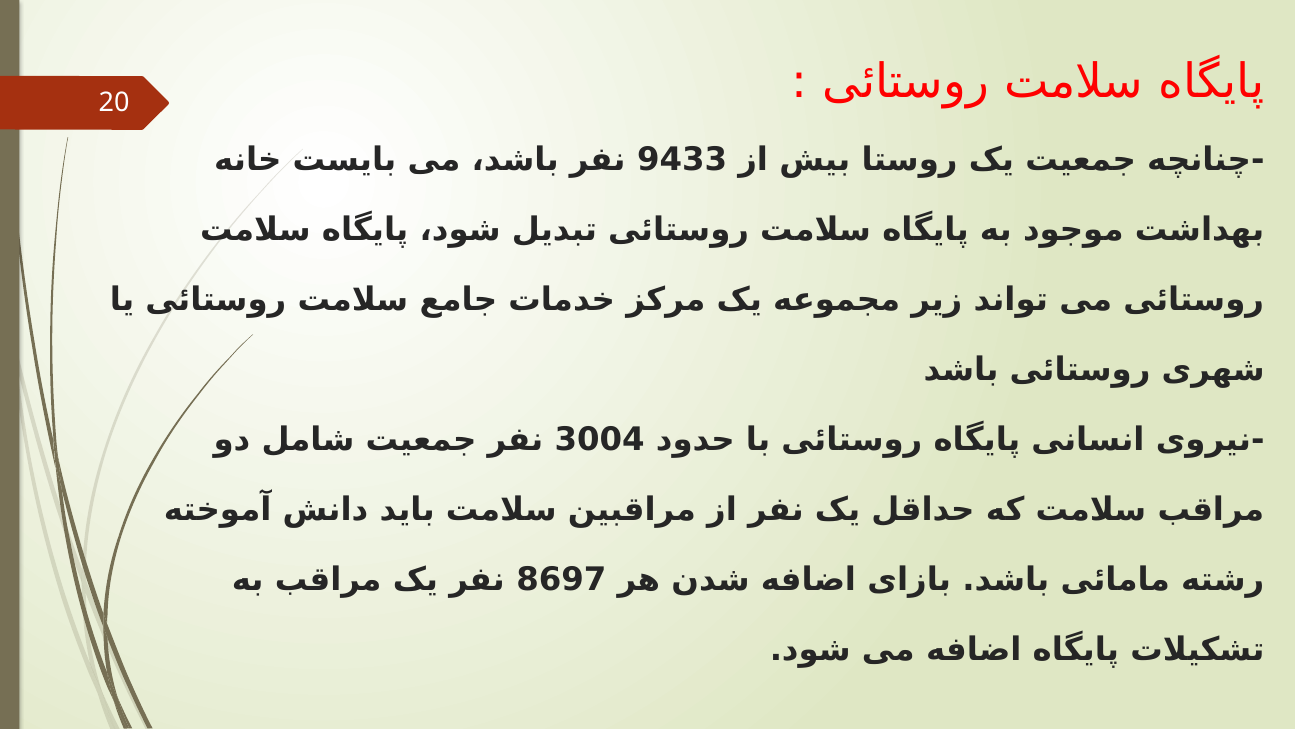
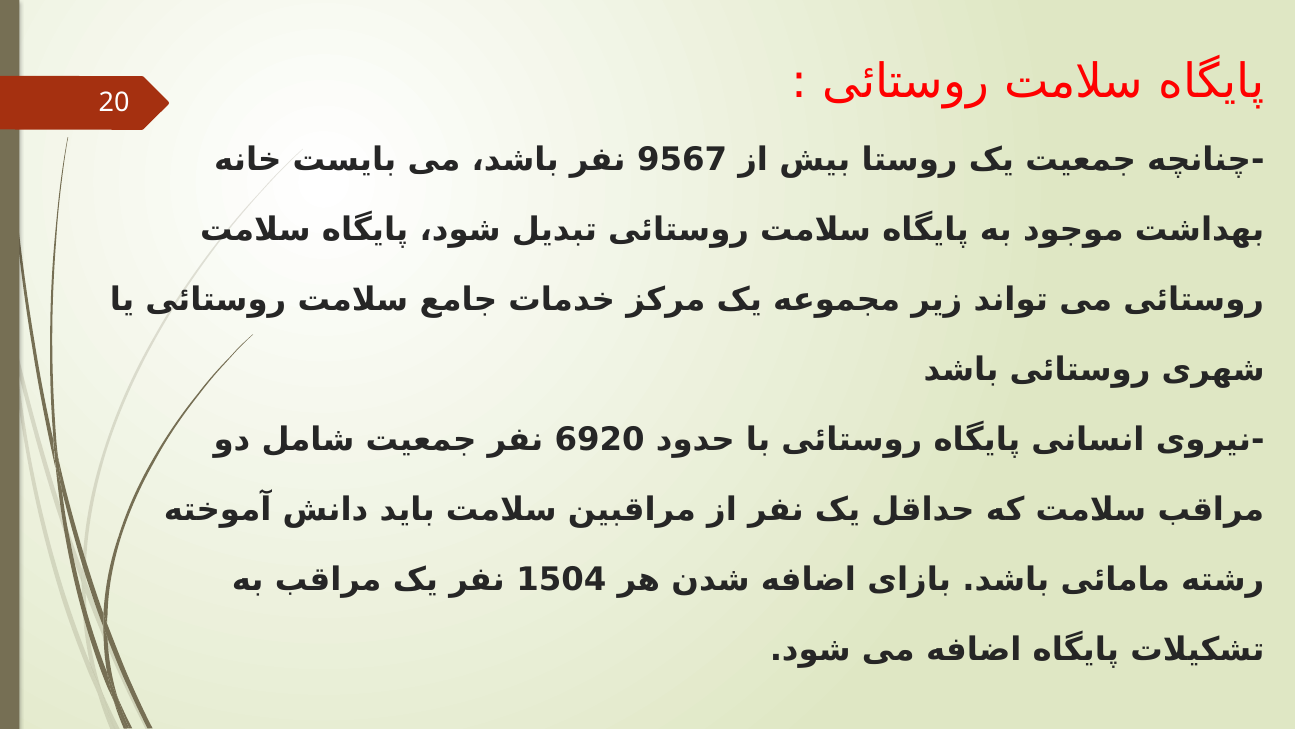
9433: 9433 -> 9567 (682, 160)
3004: 3004 -> 6920 (600, 439)
8697: 8697 -> 1504 (561, 579)
